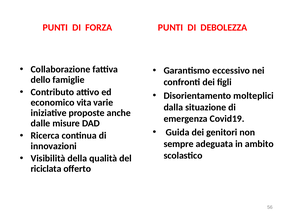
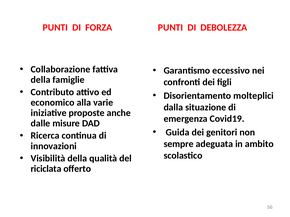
dello: dello -> della (41, 80)
vita: vita -> alla (84, 103)
